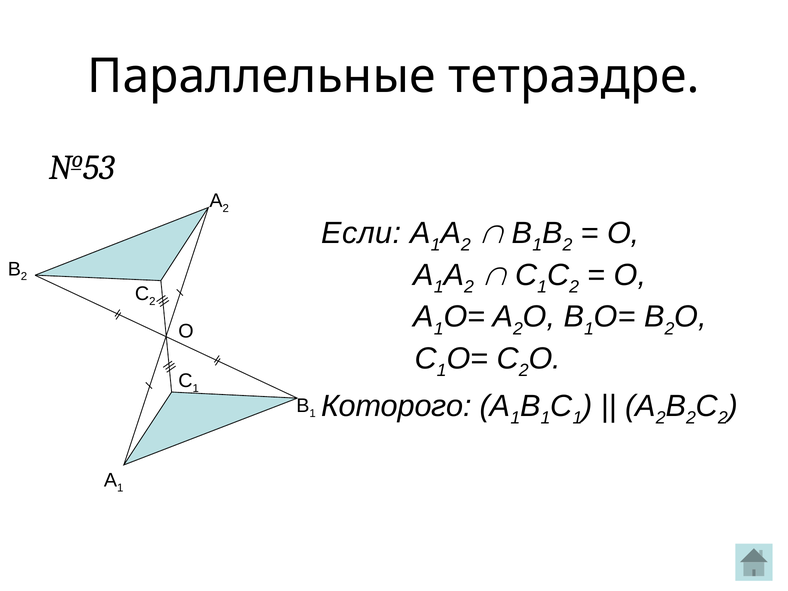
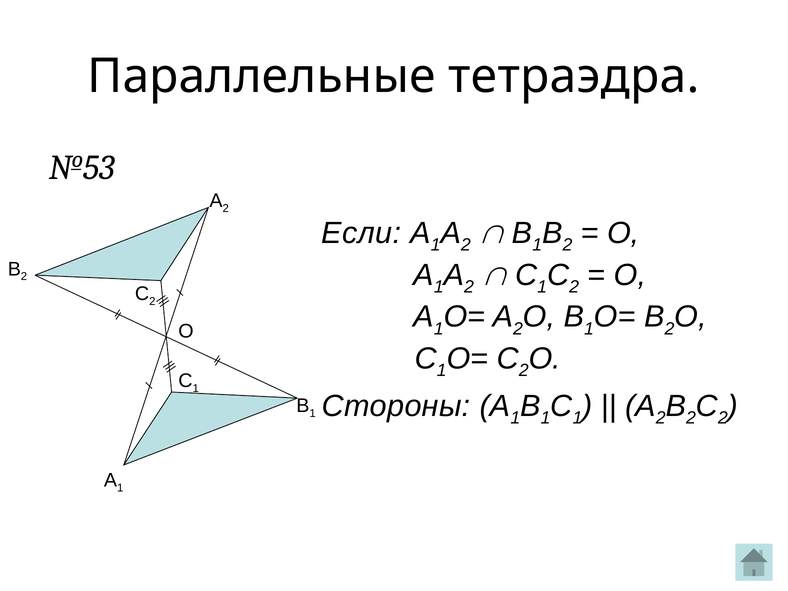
тетраэдре: тетраэдре -> тетраэдра (574, 76)
Которого: Которого -> Стороны (396, 406)
